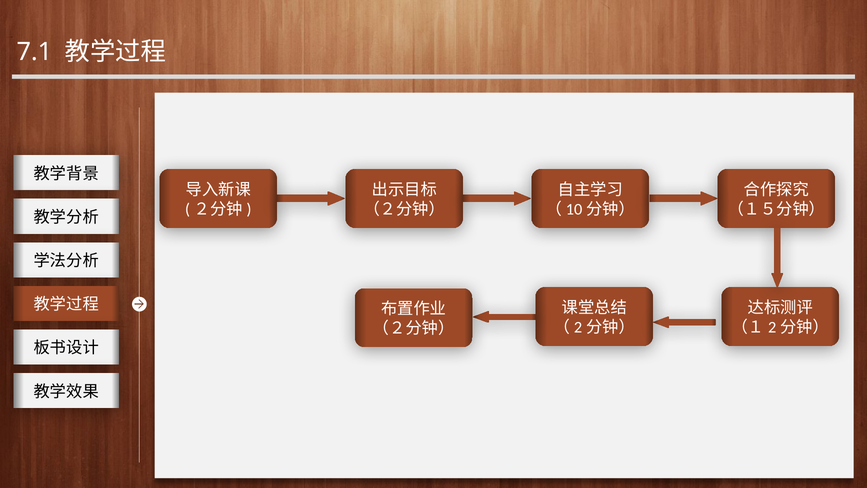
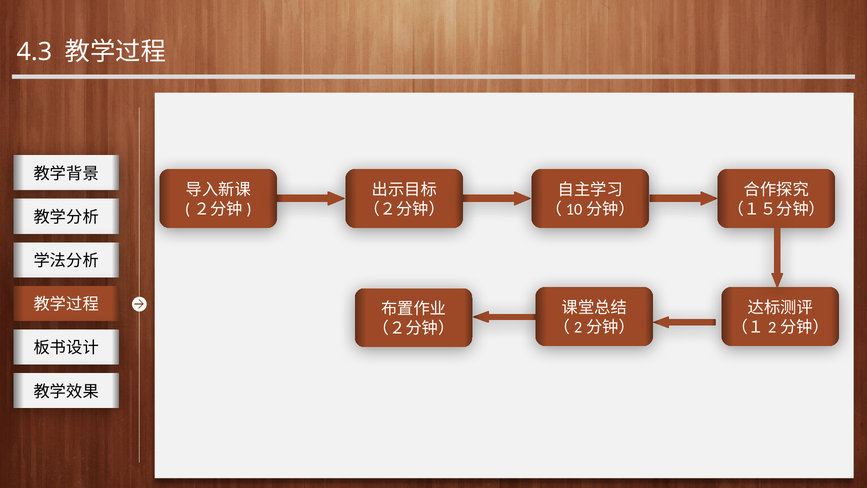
7.1: 7.1 -> 4.3 (34, 52)
